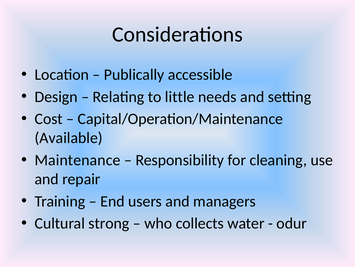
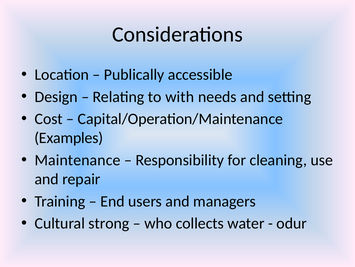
little: little -> with (180, 97)
Available: Available -> Examples (69, 138)
